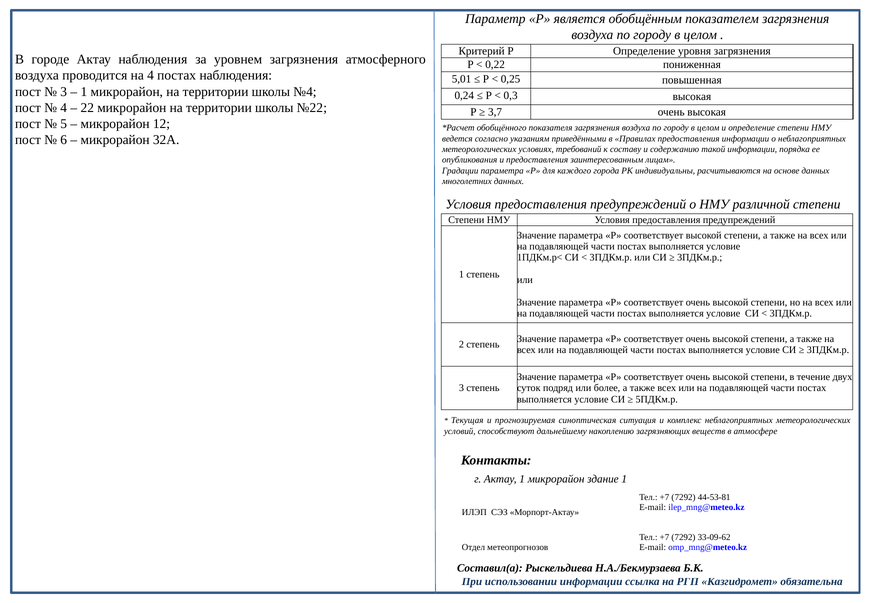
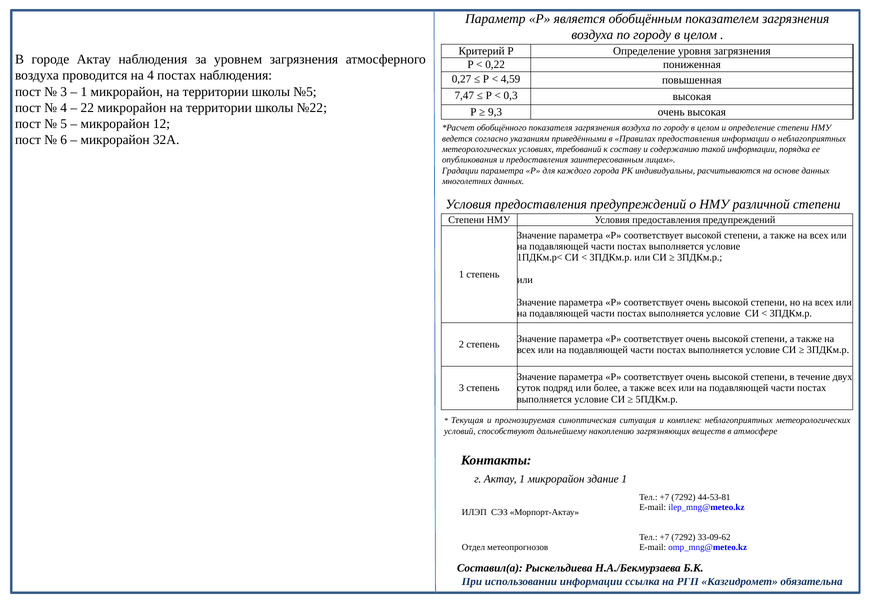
5,01: 5,01 -> 0,27 (461, 79)
0,25: 0,25 -> 4,59 (511, 79)
№4: №4 -> №5 (305, 92)
0,24: 0,24 -> 7,47 (464, 95)
3,7: 3,7 -> 9,3 (495, 112)
